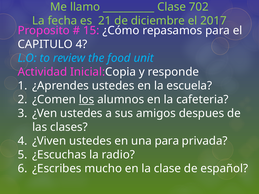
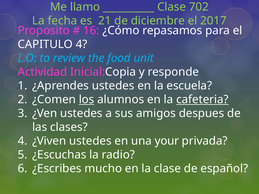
15: 15 -> 16 (91, 31)
cafeteria underline: none -> present (202, 100)
una para: para -> your (167, 141)
